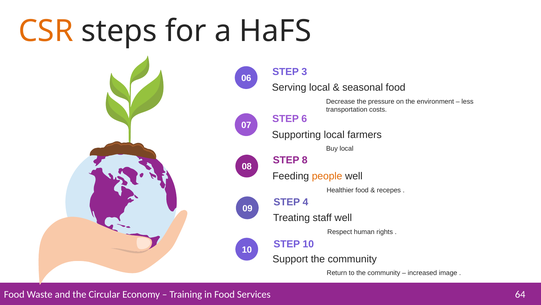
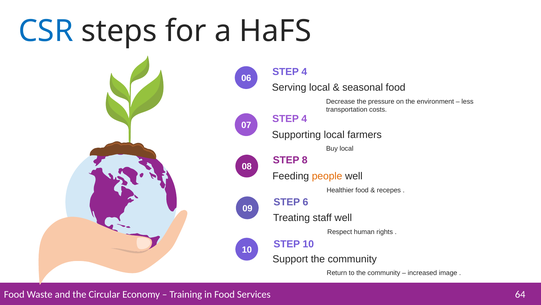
CSR colour: orange -> blue (46, 31)
3: 3 -> 4 (304, 72)
6: 6 -> 4 (304, 119)
4: 4 -> 6 (305, 202)
